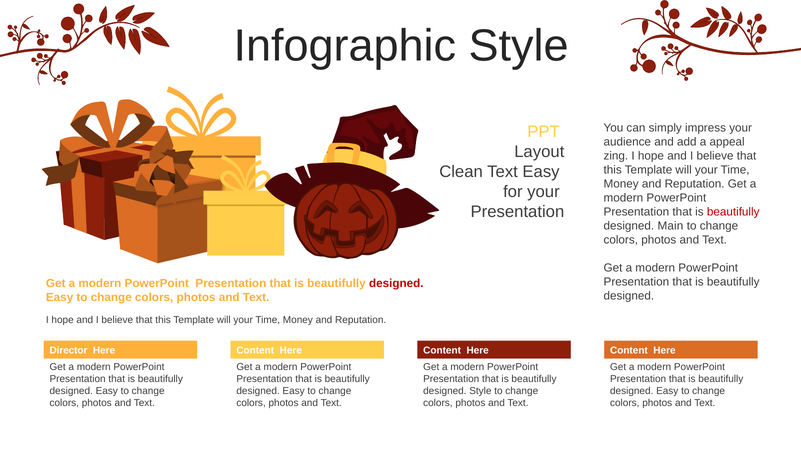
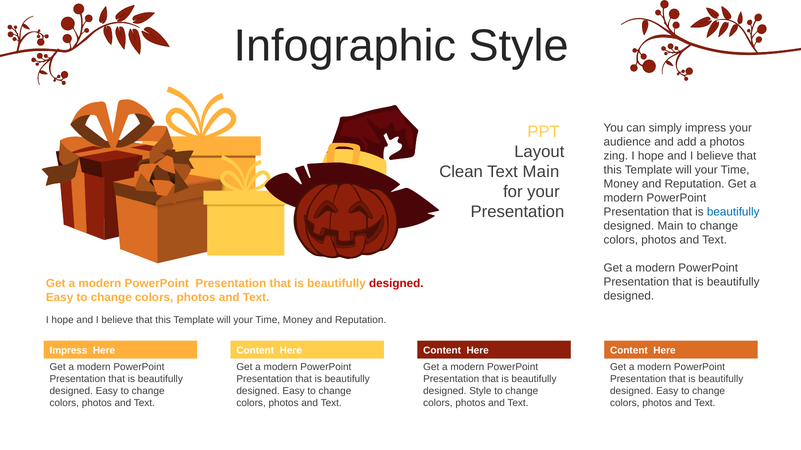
a appeal: appeal -> photos (727, 142)
Text Easy: Easy -> Main (541, 172)
beautifully colour: red -> blue (733, 212)
Director: Director -> Impress (69, 351)
